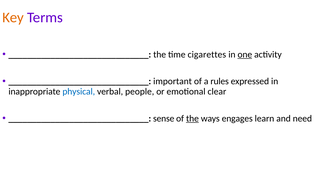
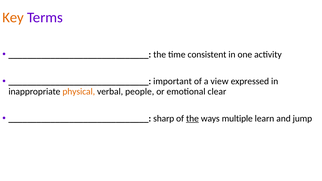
cigarettes: cigarettes -> consistent (207, 54)
one underline: present -> none (245, 54)
rules: rules -> view (220, 81)
physical colour: blue -> orange (79, 92)
sense: sense -> sharp (164, 119)
engages: engages -> multiple (237, 119)
need: need -> jump (302, 119)
